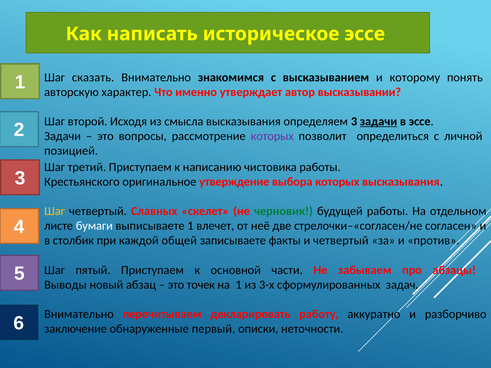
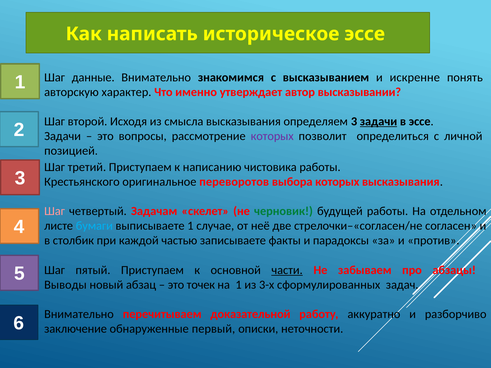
сказать: сказать -> данные (93, 77)
которому: которому -> искренне (415, 77)
утверждение: утверждение -> переворотов (234, 182)
Шаг colour: yellow -> pink (55, 211)
Славных: Славных -> Задачам (154, 211)
бумаги colour: white -> light blue (94, 226)
влечет: влечет -> случае (215, 226)
общей: общей -> частью (179, 241)
и четвертый: четвертый -> парадоксы (341, 241)
части underline: none -> present (287, 270)
декларировать: декларировать -> доказательной (250, 314)
